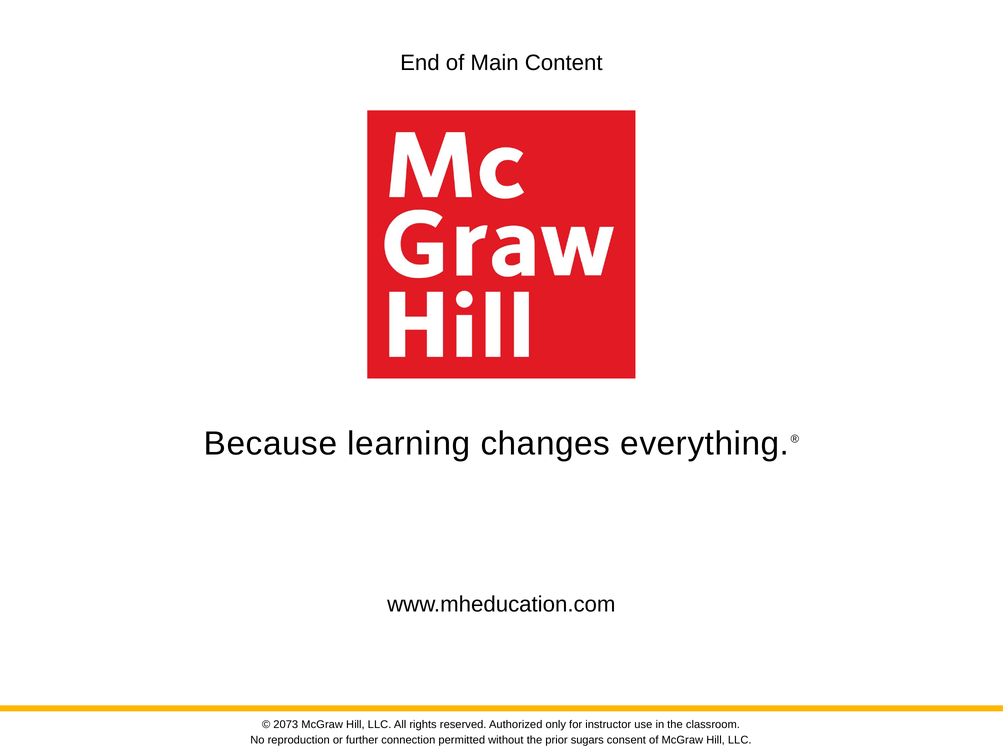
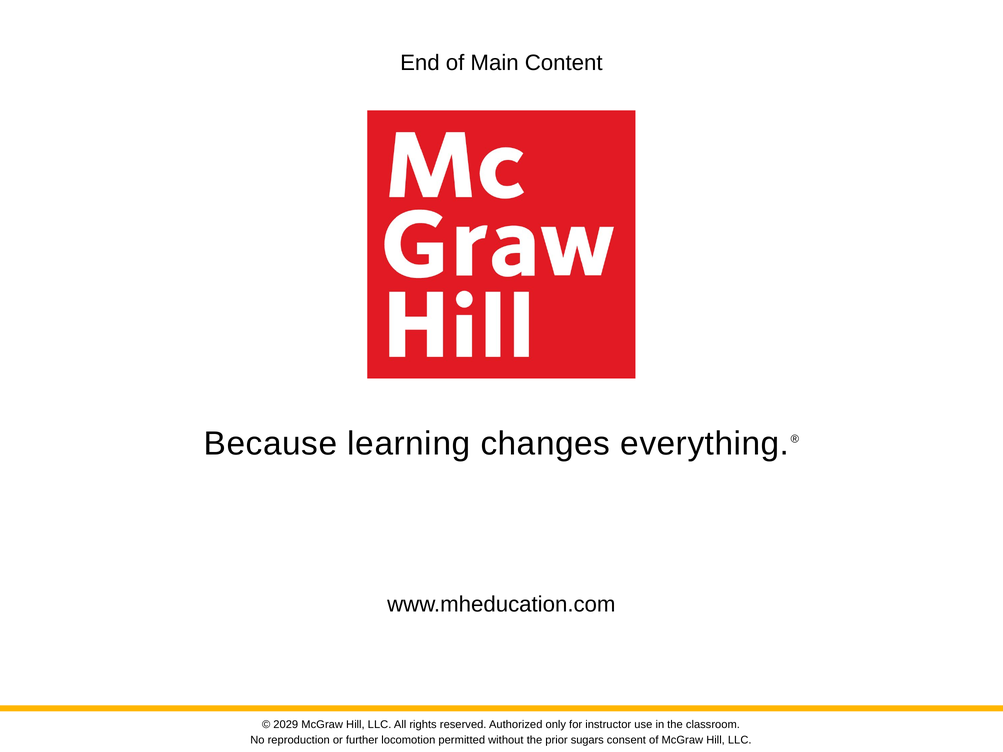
2073: 2073 -> 2029 (286, 725)
connection: connection -> locomotion (408, 740)
